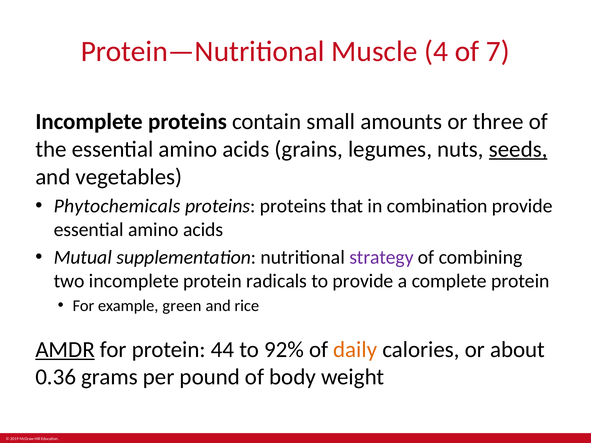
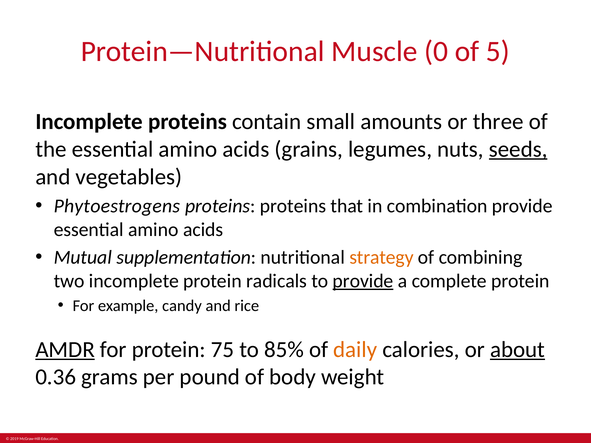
4: 4 -> 0 (436, 51)
7: 7 -> 5 (498, 51)
Phytochemicals: Phytochemicals -> Phytoestrogens (117, 206)
strategy colour: purple -> orange (381, 257)
provide underline: none -> present (363, 281)
green: green -> candy (182, 306)
44: 44 -> 75 (223, 350)
92%: 92% -> 85% (284, 350)
about underline: none -> present (518, 350)
